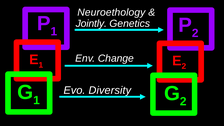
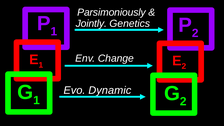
Neuroethology: Neuroethology -> Parsimoniously (111, 12)
Diversity: Diversity -> Dynamic (110, 90)
